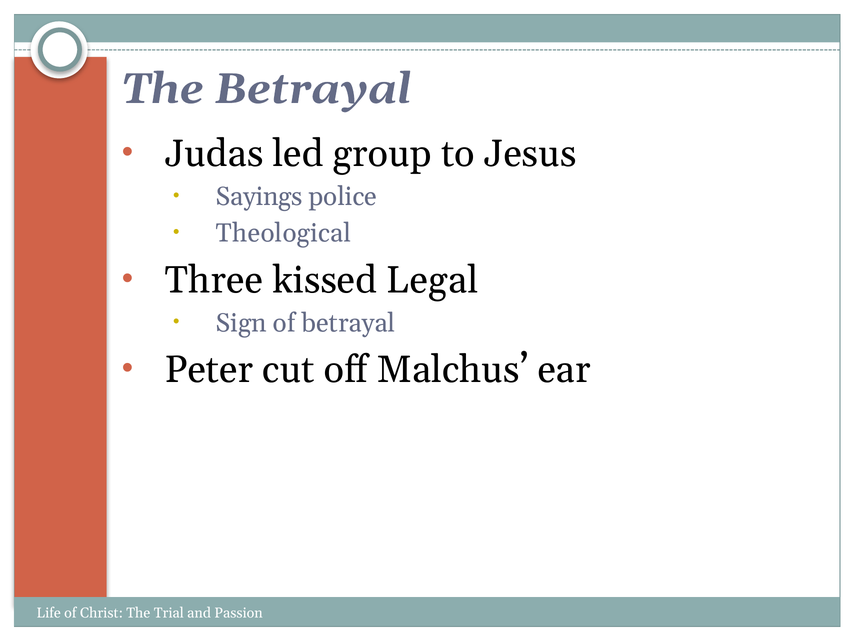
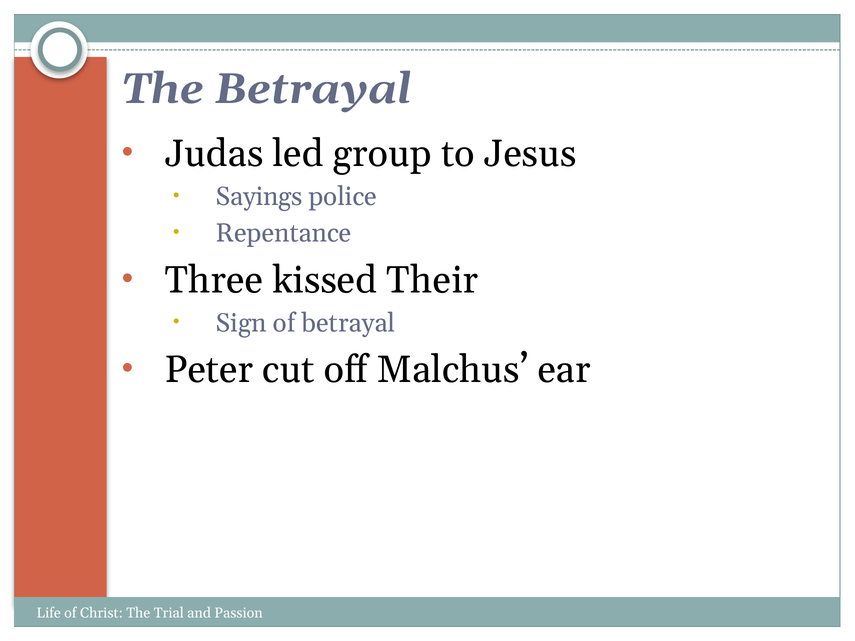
Theological: Theological -> Repentance (284, 233)
Legal: Legal -> Their (432, 280)
